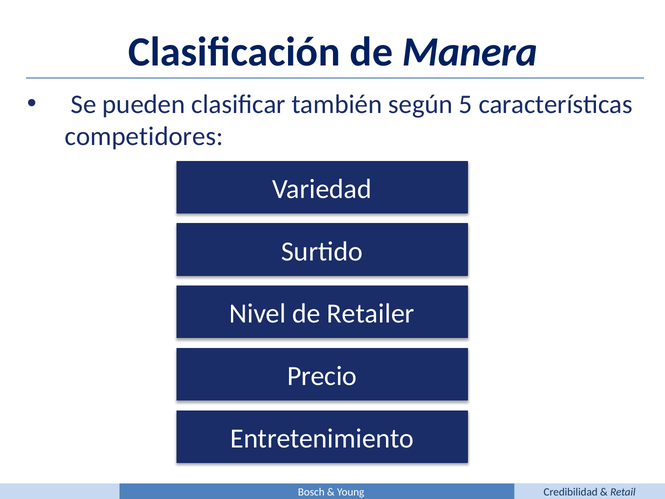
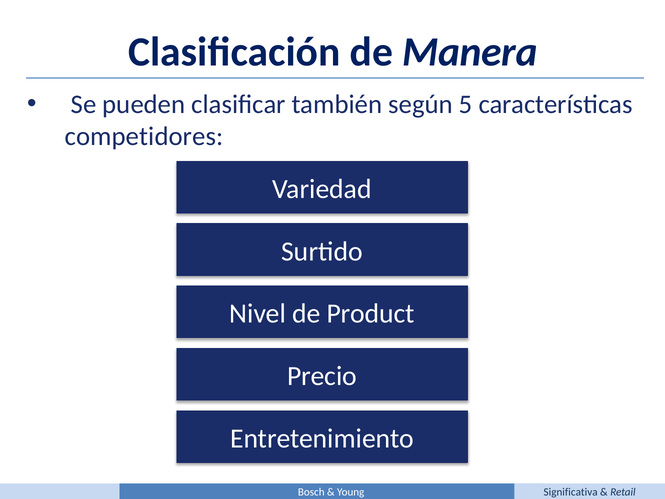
Retailer: Retailer -> Product (371, 314)
Credibilidad: Credibilidad -> Significativa (571, 492)
